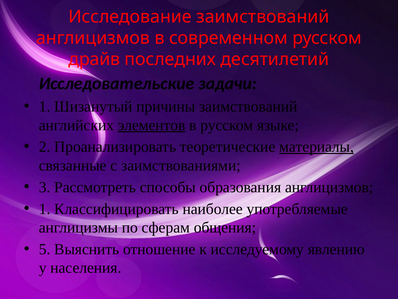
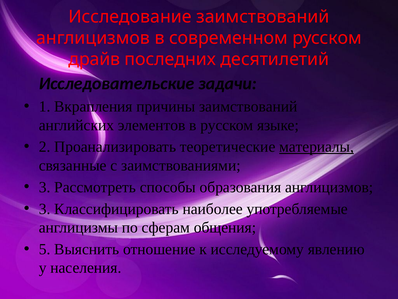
Шизанутый: Шизанутый -> Вкрапления (93, 106)
элементов underline: present -> none (152, 125)
1: 1 -> 3 (45, 209)
